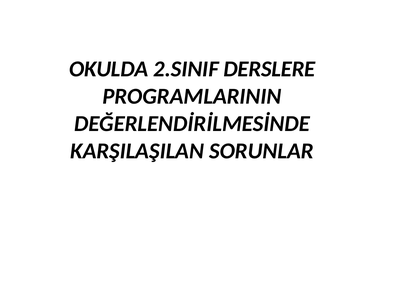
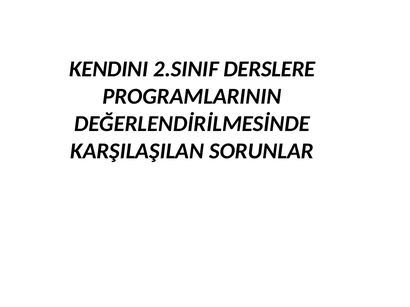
OKULDA: OKULDA -> KENDINI (109, 69)
